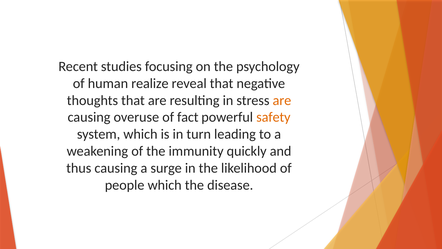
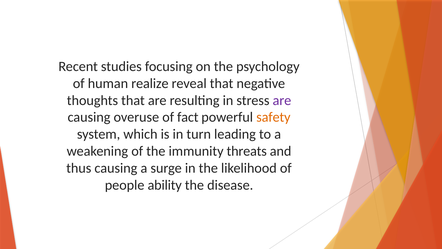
are colour: orange -> purple (282, 100)
quickly: quickly -> threats (247, 151)
people which: which -> ability (165, 185)
